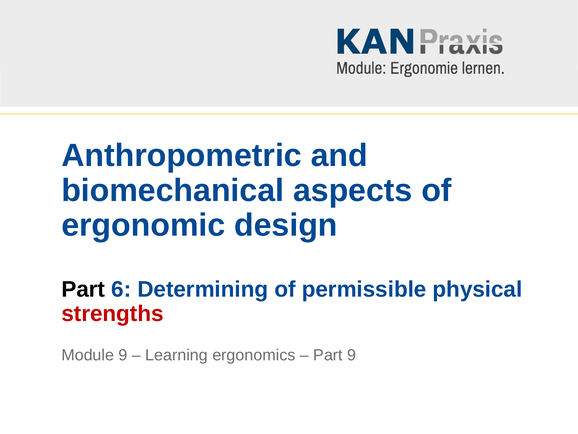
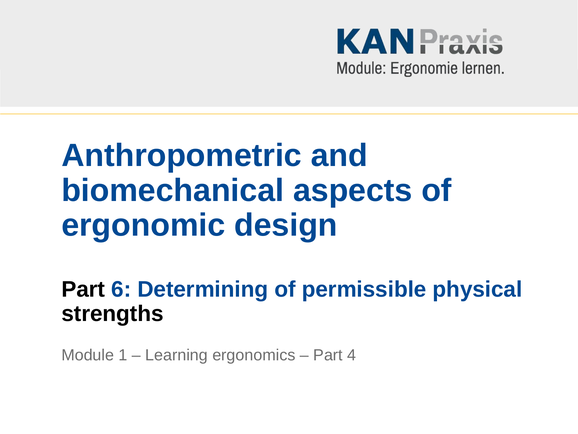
strengths colour: red -> black (113, 313)
Module 9: 9 -> 1 (123, 355)
Part 9: 9 -> 4 (352, 355)
